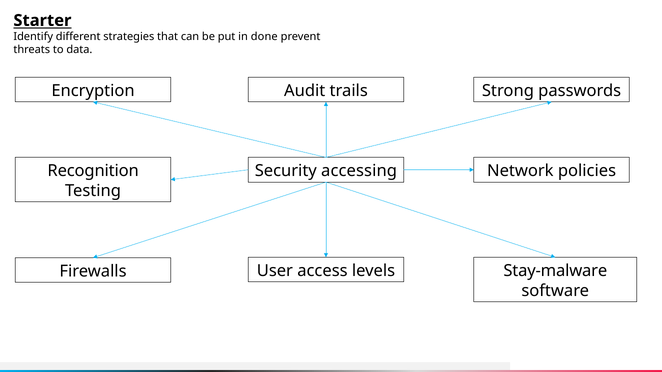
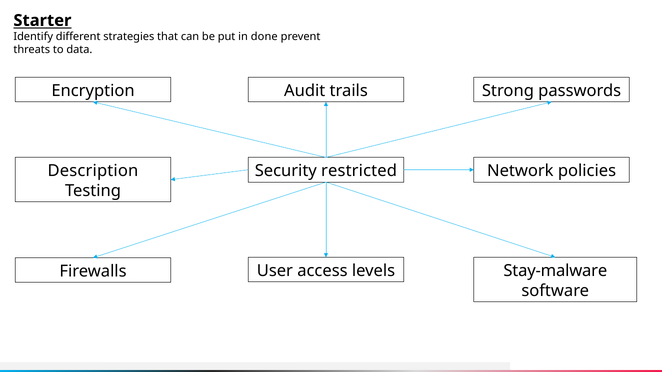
Recognition: Recognition -> Description (93, 171)
accessing: accessing -> restricted (359, 171)
